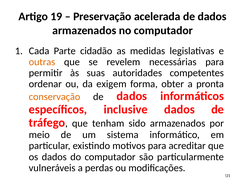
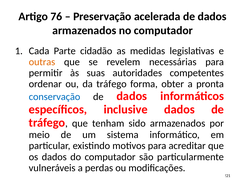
19: 19 -> 76 (56, 16)
da exigem: exigem -> tráfego (111, 84)
conservação colour: orange -> blue (55, 97)
